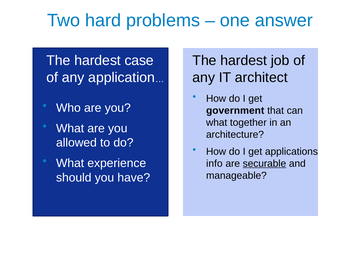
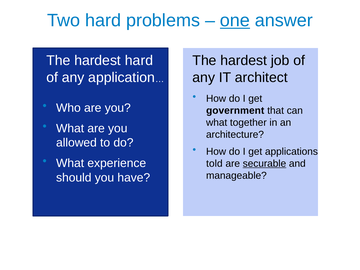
one underline: none -> present (235, 20)
hardest case: case -> hard (139, 61)
info: info -> told (214, 164)
